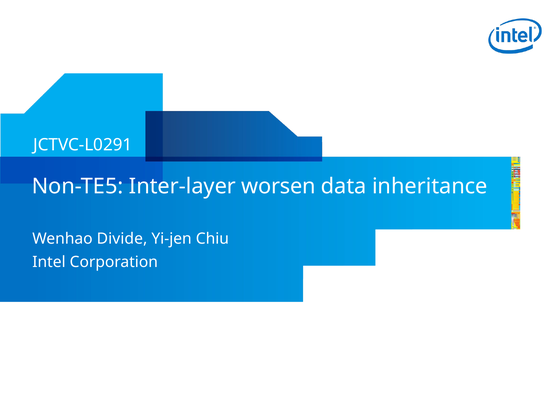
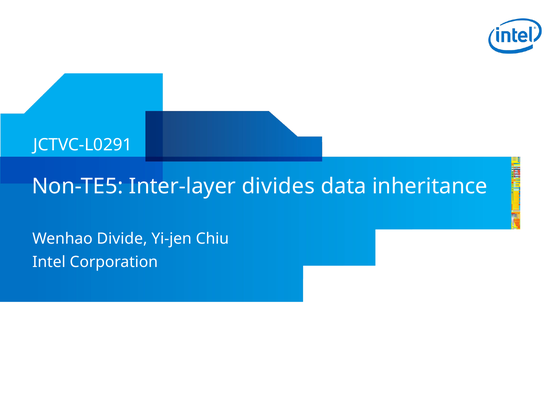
worsen: worsen -> divides (278, 186)
